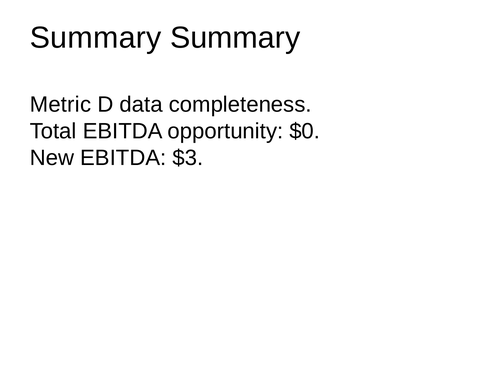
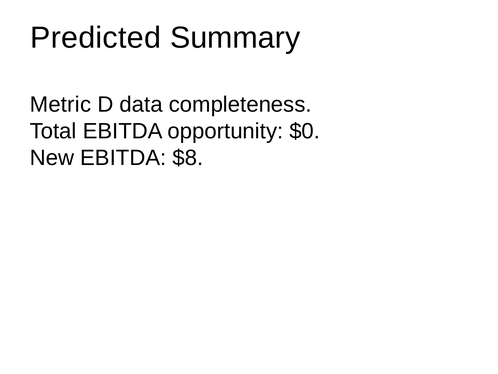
Summary: Summary -> Predicted (96, 38)
$3: $3 -> $8 (188, 158)
